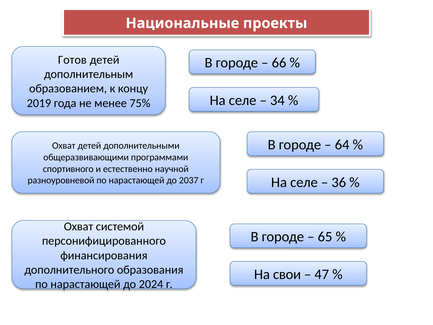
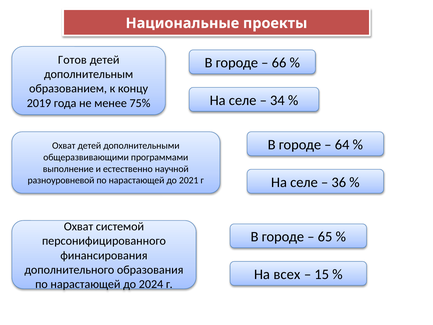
спортивного: спортивного -> выполнение (68, 169)
2037: 2037 -> 2021 (189, 180)
свои: свои -> всех (287, 274)
47: 47 -> 15 (322, 274)
